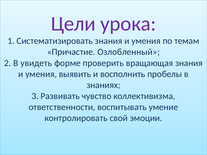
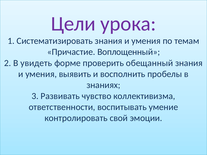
Озлобленный: Озлобленный -> Воплощенный (129, 52)
вращающая: вращающая -> обещанный (149, 63)
